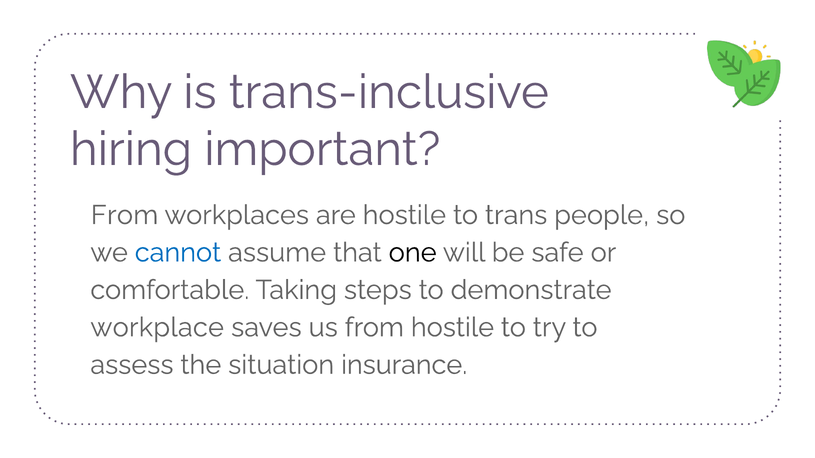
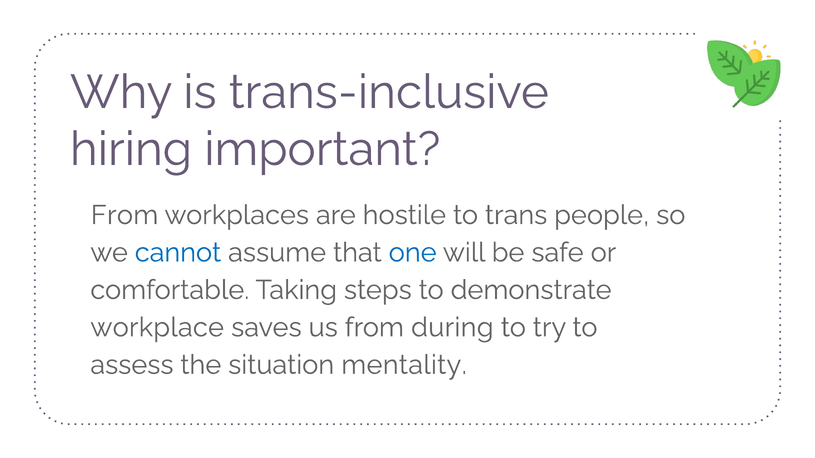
one colour: black -> blue (413, 253)
from hostile: hostile -> during (452, 328)
insurance: insurance -> mentality (404, 365)
